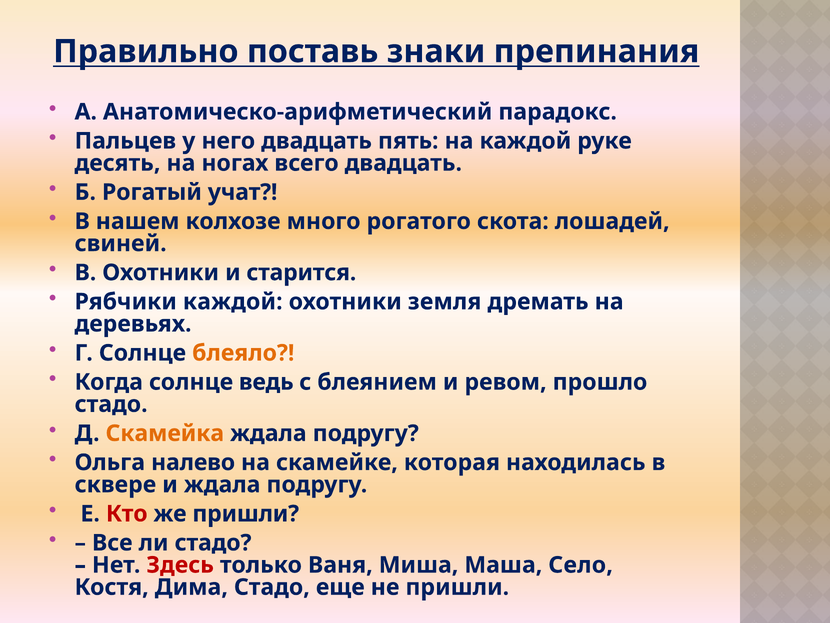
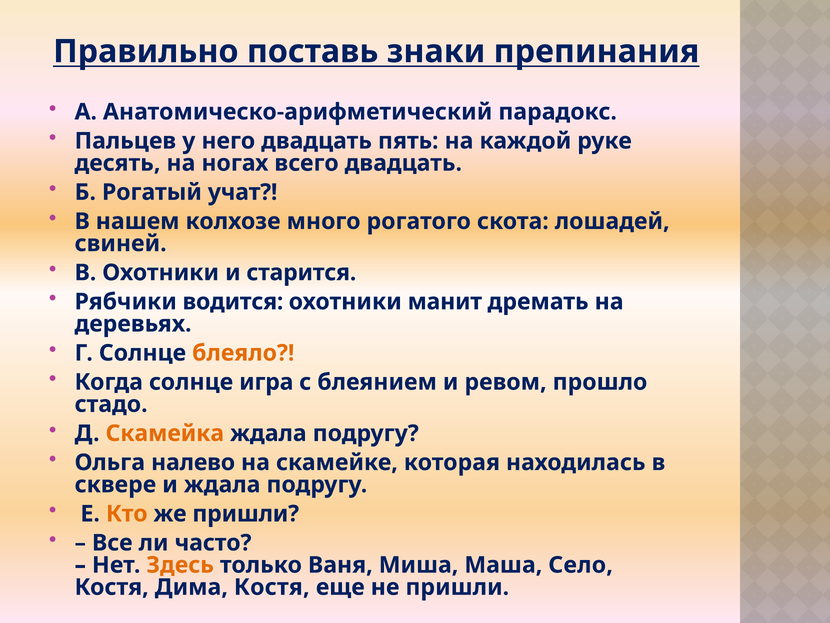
Рябчики каждой: каждой -> водится (233, 301)
земля: земля -> манит (445, 301)
ведь: ведь -> игра (266, 382)
Кто colour: red -> orange (127, 513)
ли стадо: стадо -> часто (213, 542)
Здесь colour: red -> orange (180, 565)
Дима Стадо: Стадо -> Костя (272, 587)
